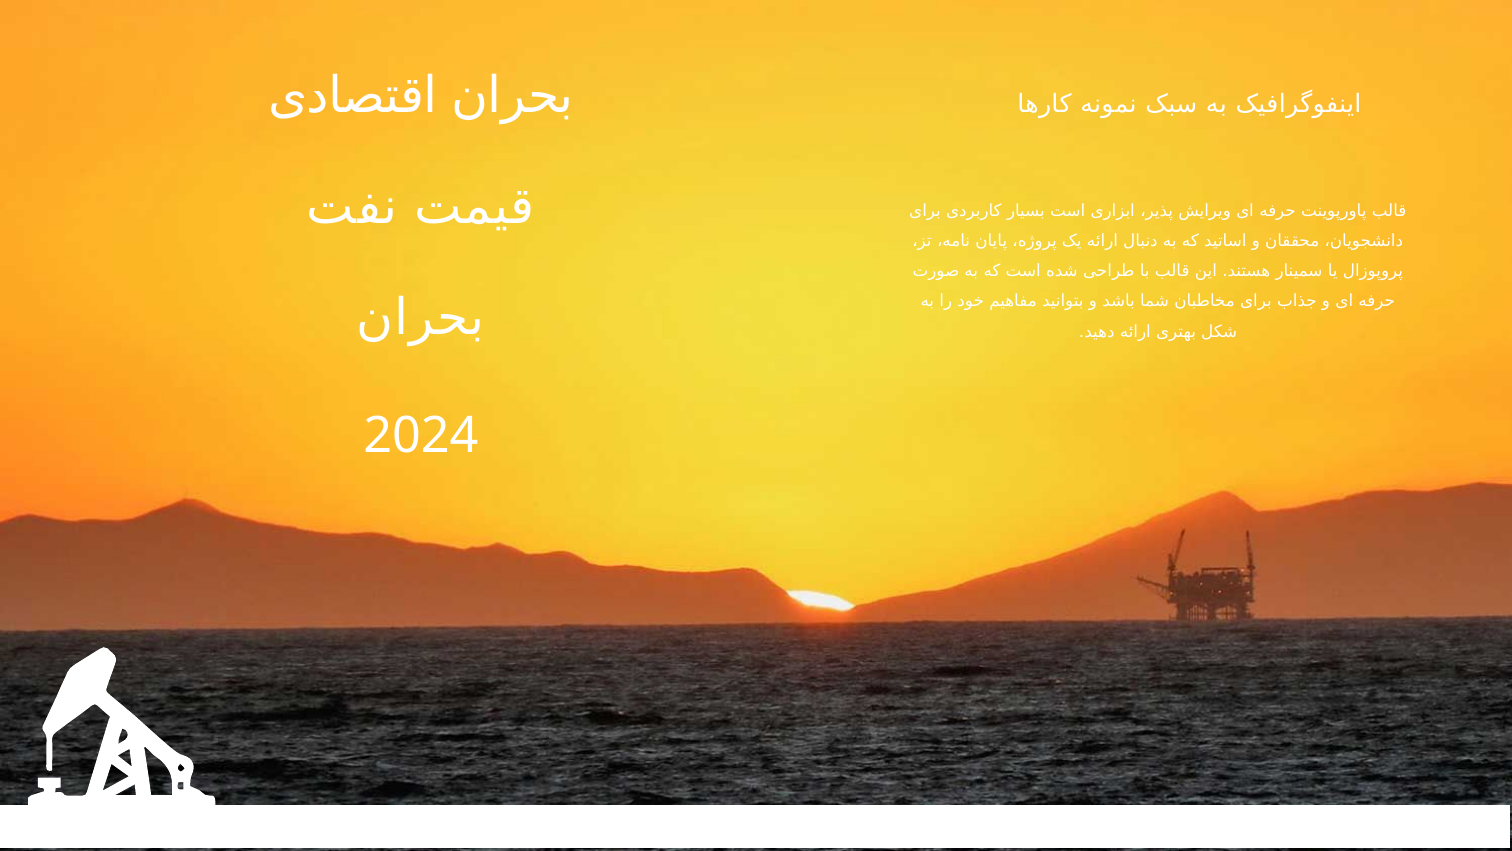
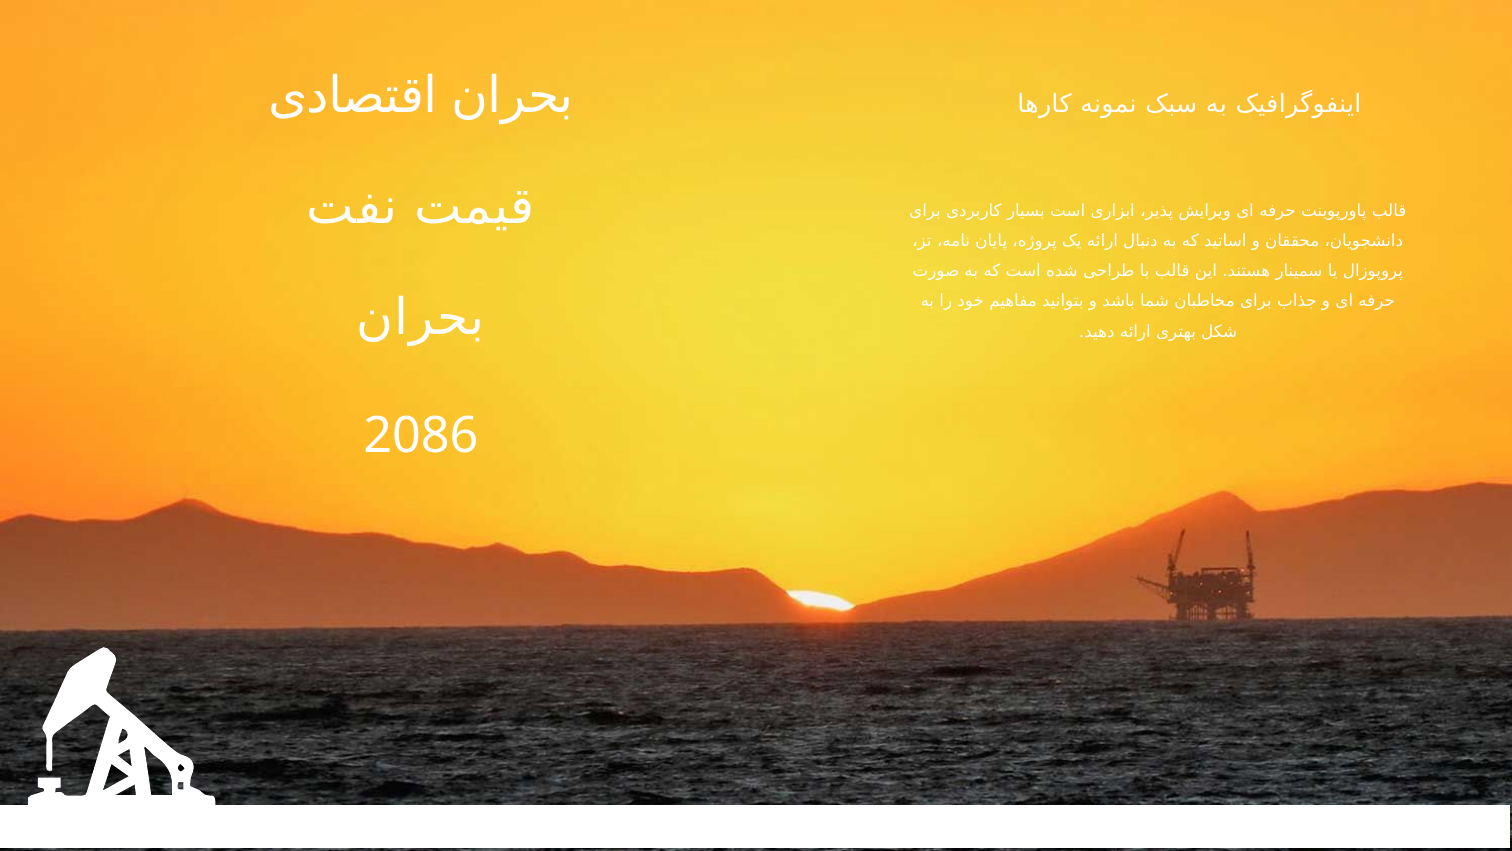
2024: 2024 -> 2086 (421, 436)
